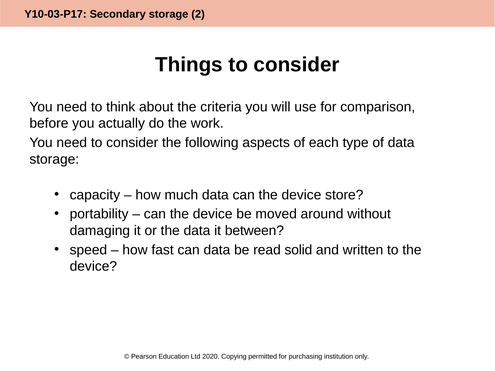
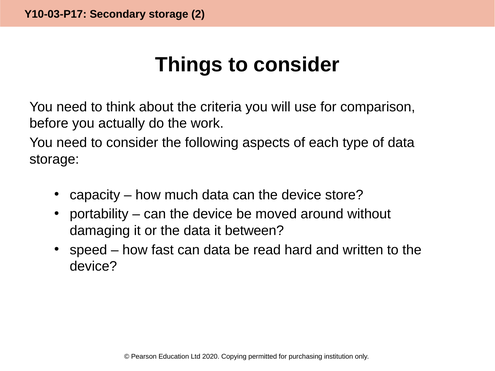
solid: solid -> hard (298, 250)
